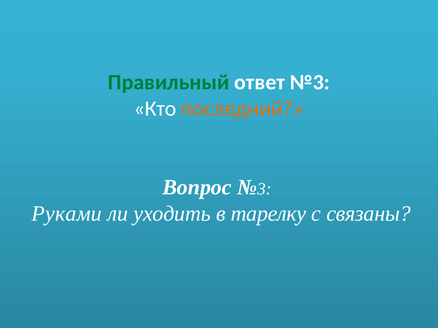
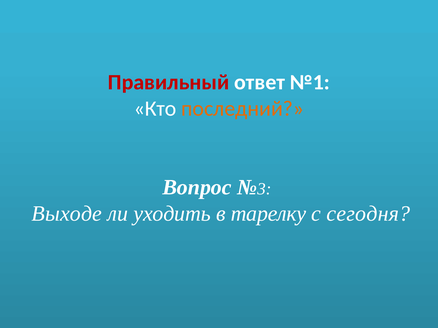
Правильный colour: green -> red (169, 83)
№3: №3 -> №1 (310, 83)
Руками: Руками -> Выходе (67, 214)
связаны: связаны -> сегодня (368, 214)
